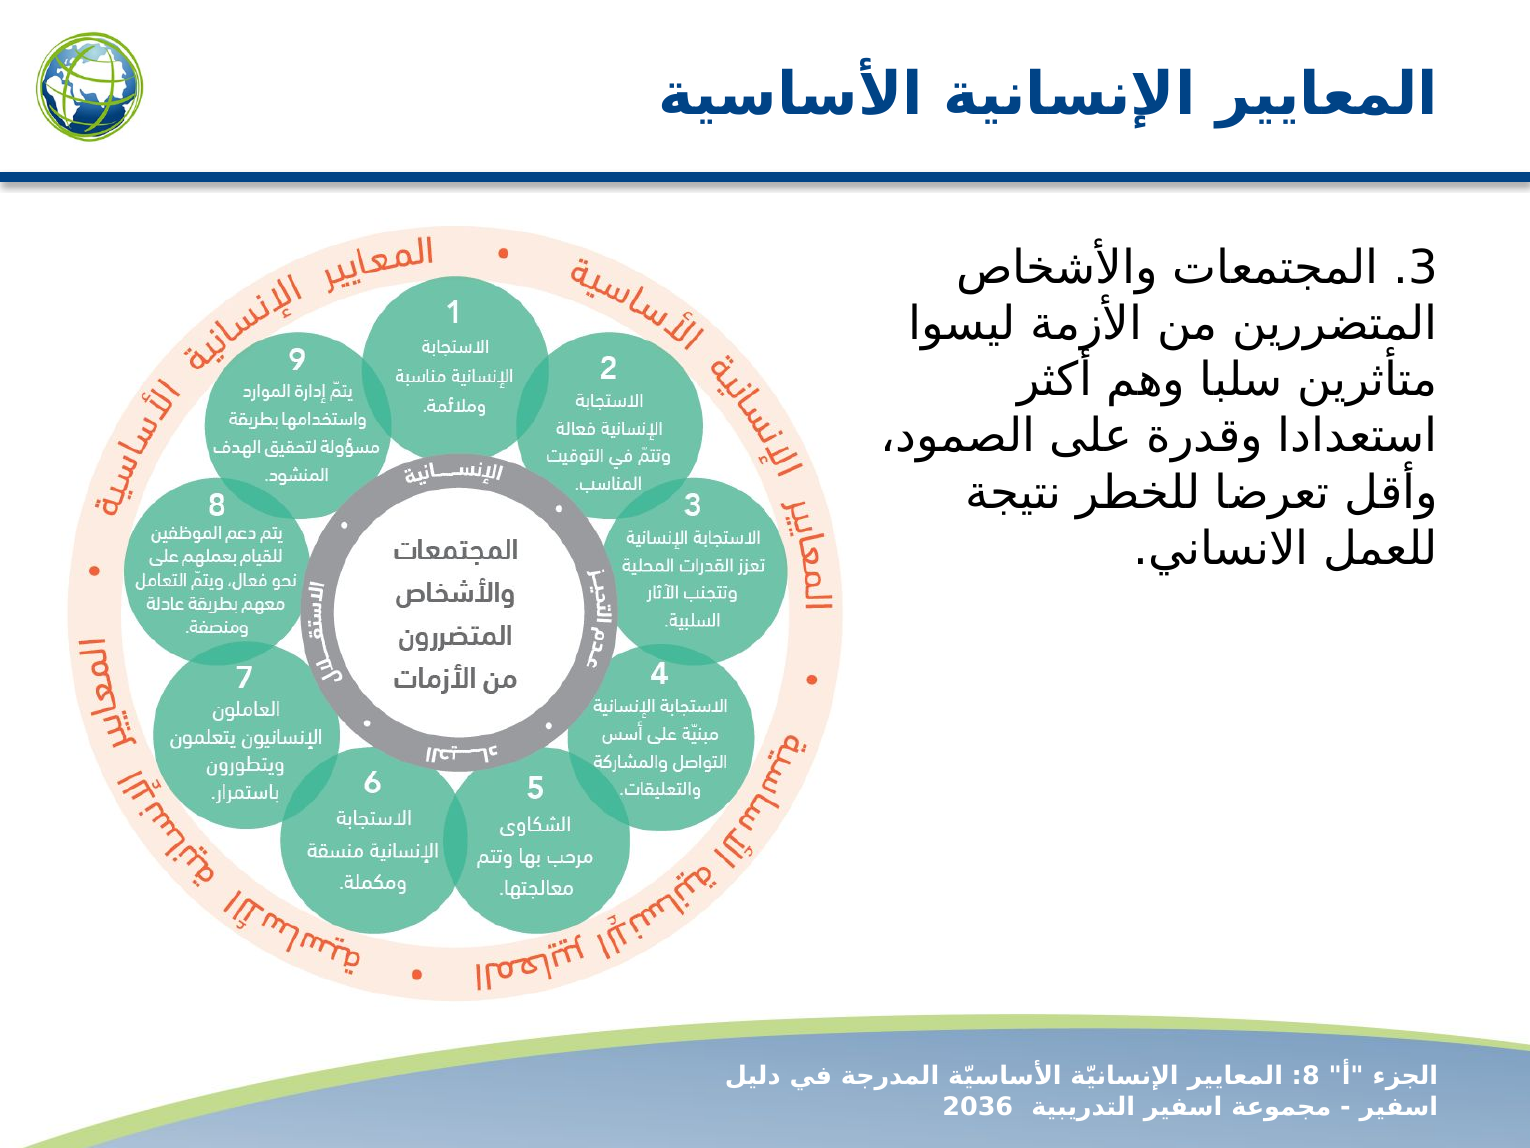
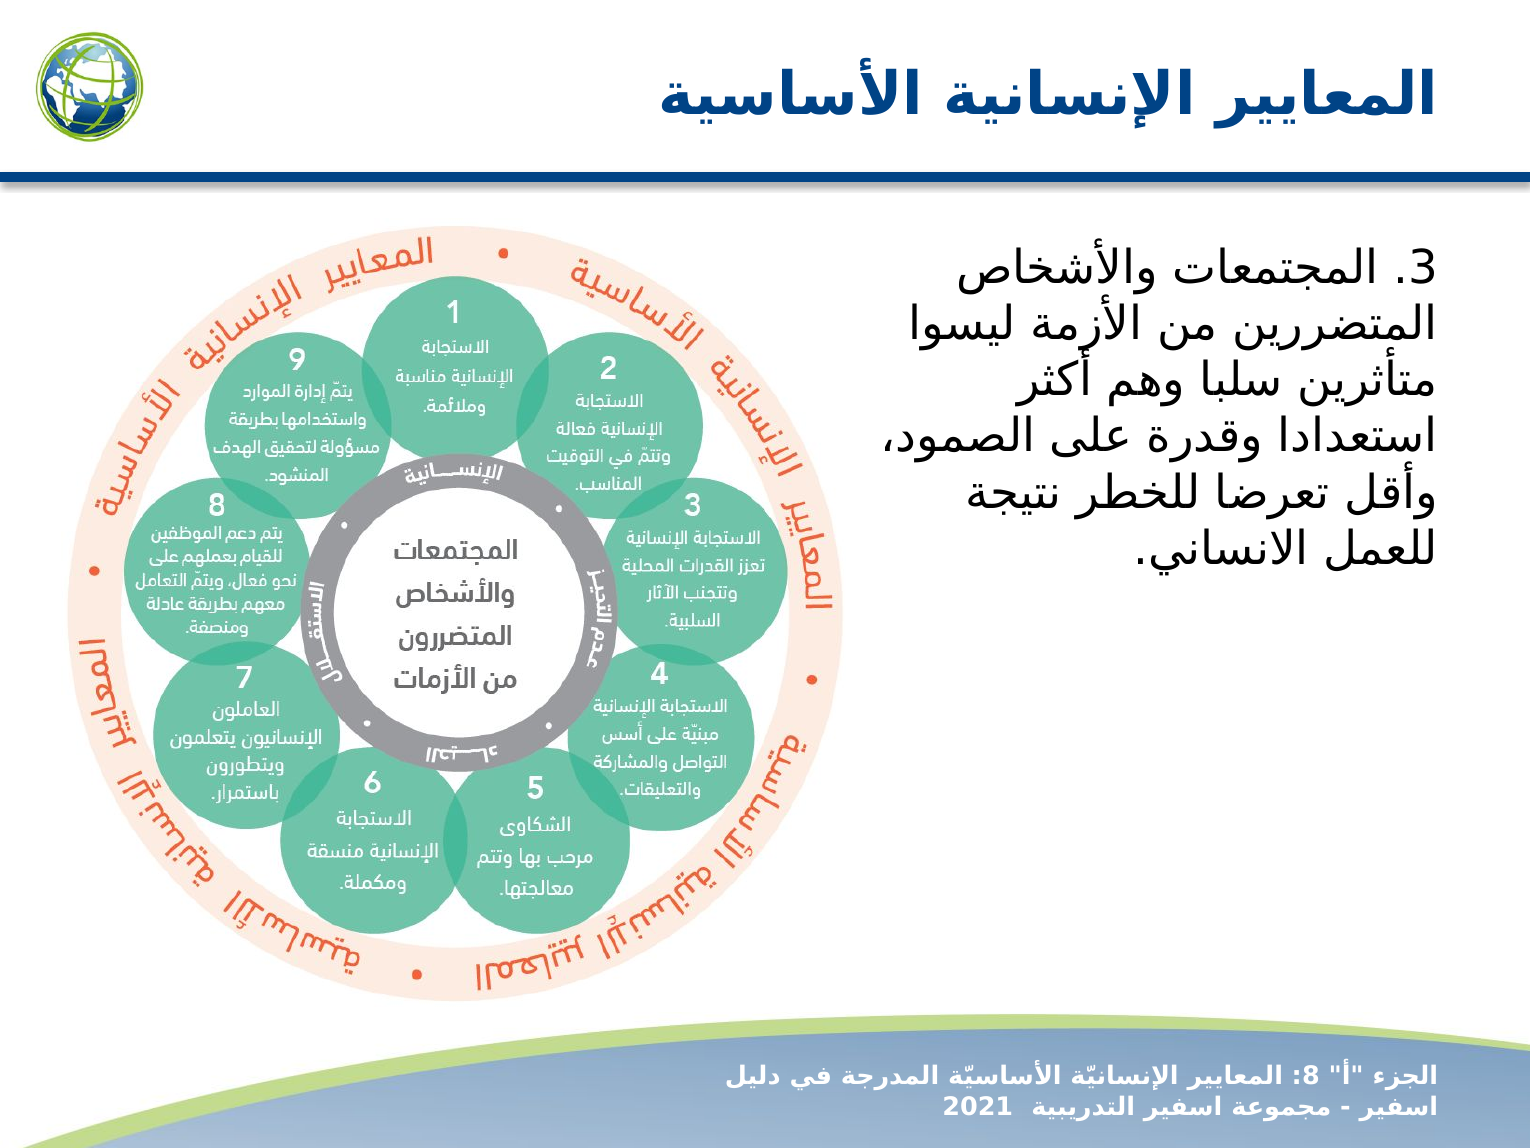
2036: 2036 -> 2021 (978, 1107)
